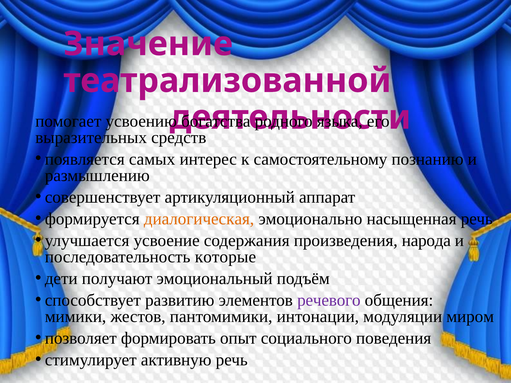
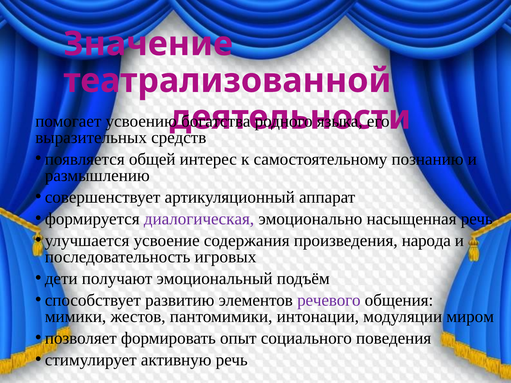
самых: самых -> общей (152, 159)
диалогическая colour: orange -> purple (199, 219)
которые: которые -> игровых (226, 257)
